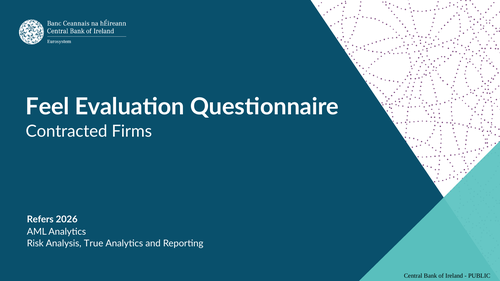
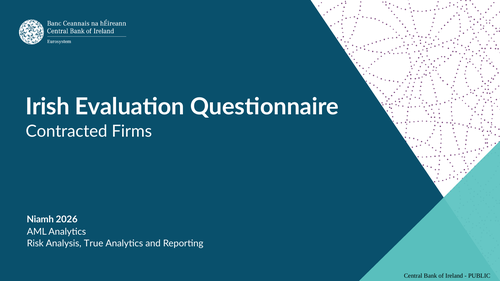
Feel: Feel -> Irish (47, 107)
Refers: Refers -> Niamh (40, 220)
